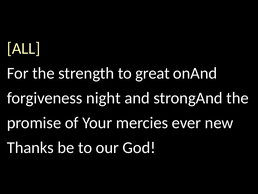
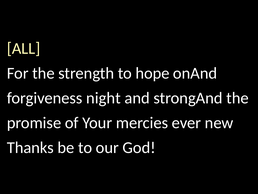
great: great -> hope (152, 73)
